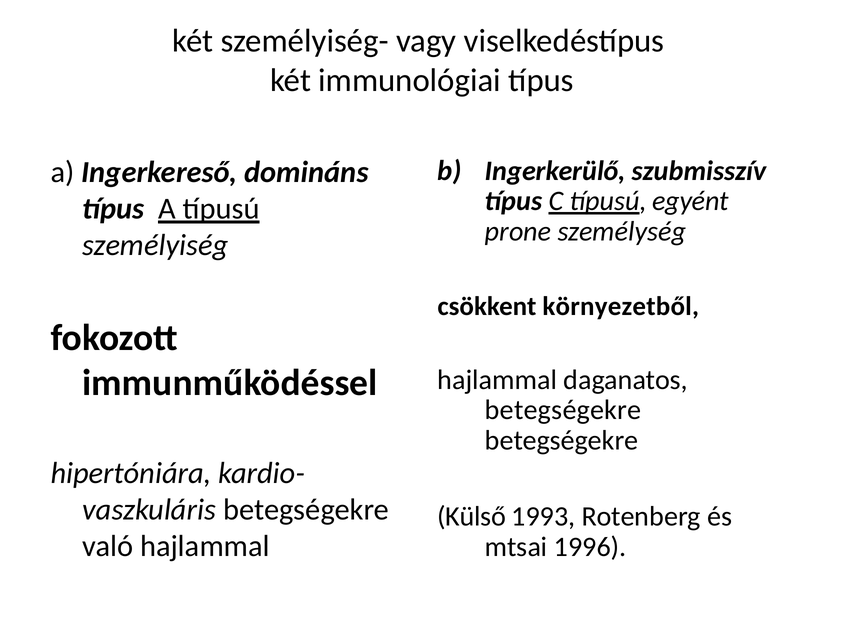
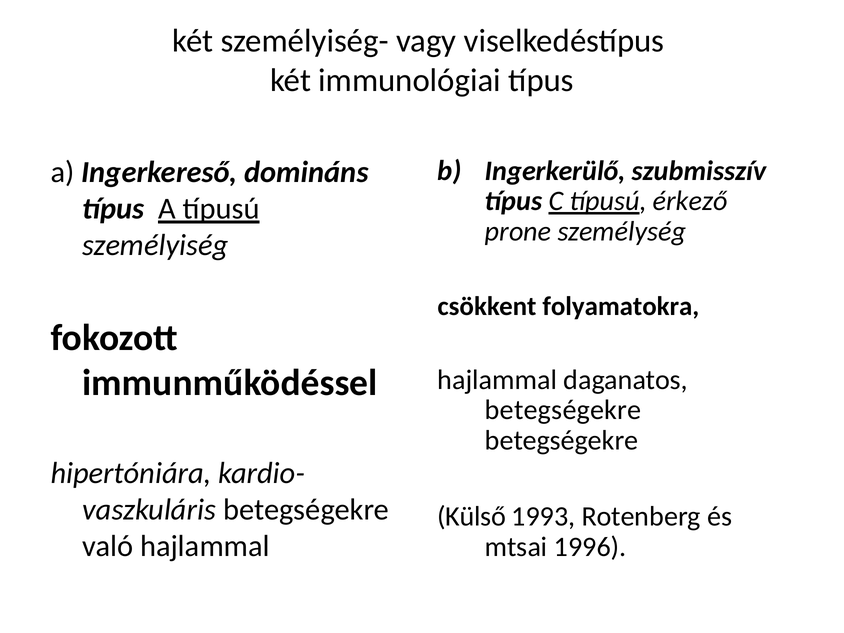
egyént: egyént -> érkező (690, 201)
környezetből: környezetből -> folyamatokra (621, 306)
